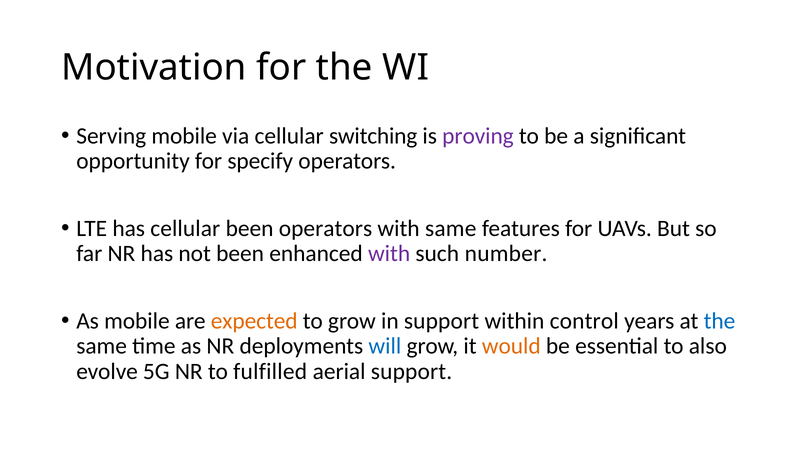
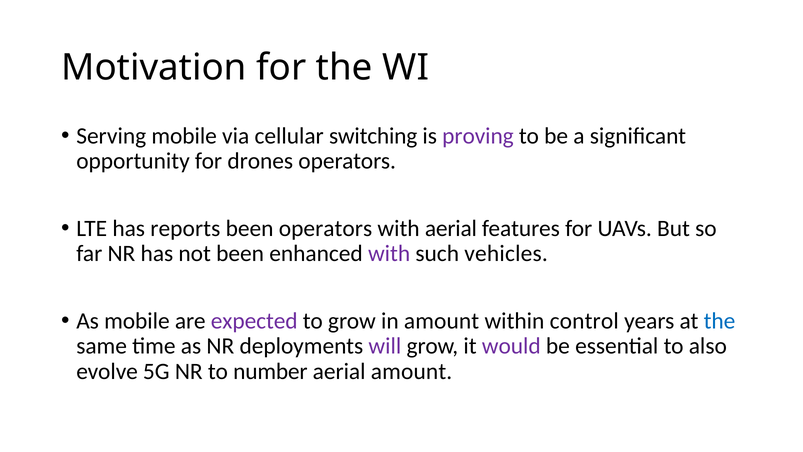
specify: specify -> drones (260, 161)
has cellular: cellular -> reports (185, 228)
with same: same -> aerial (451, 228)
number: number -> vehicles (506, 253)
expected colour: orange -> purple (254, 321)
in support: support -> amount (442, 321)
will colour: blue -> purple (385, 346)
would colour: orange -> purple (511, 346)
fulfilled: fulfilled -> number (270, 371)
aerial support: support -> amount (412, 371)
